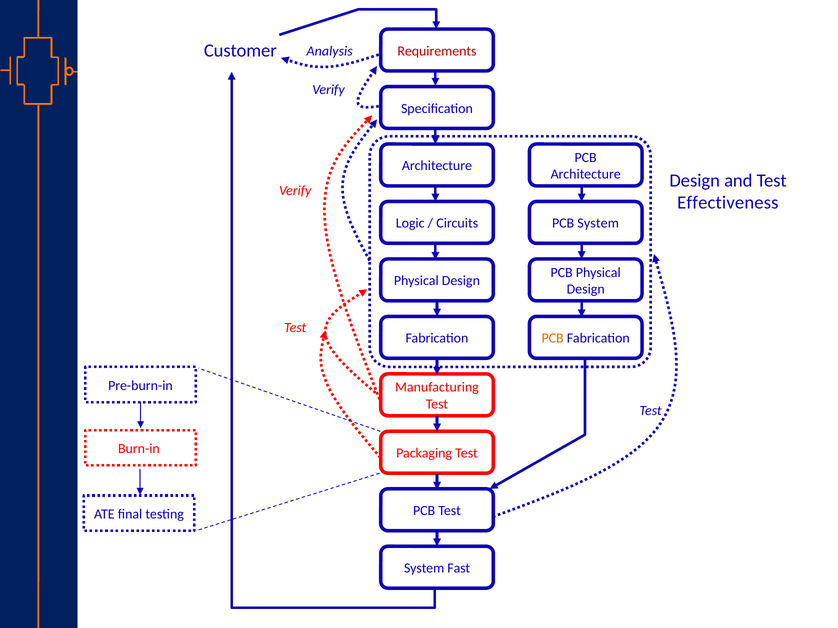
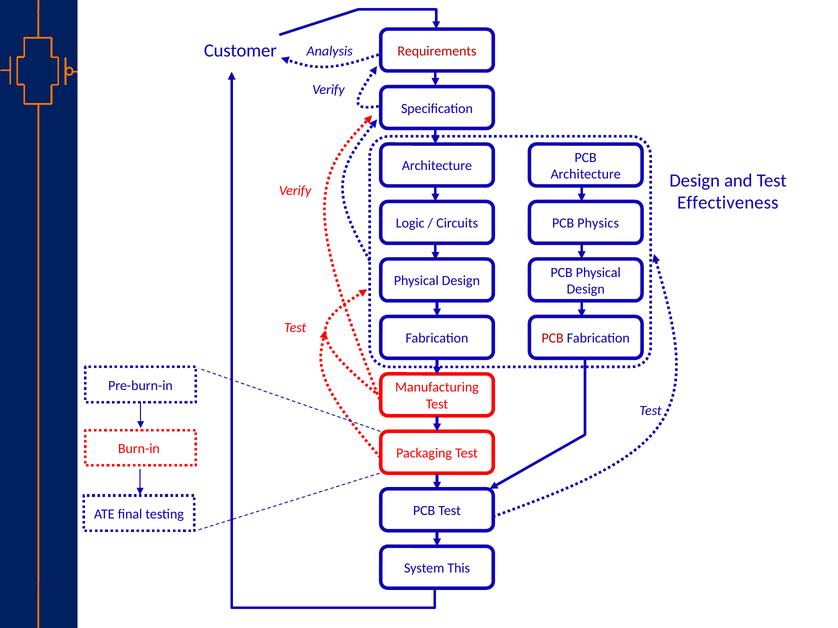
PCB System: System -> Physics (598, 224)
PCB colour: orange -> red (553, 339)
Fast: Fast -> This (459, 569)
